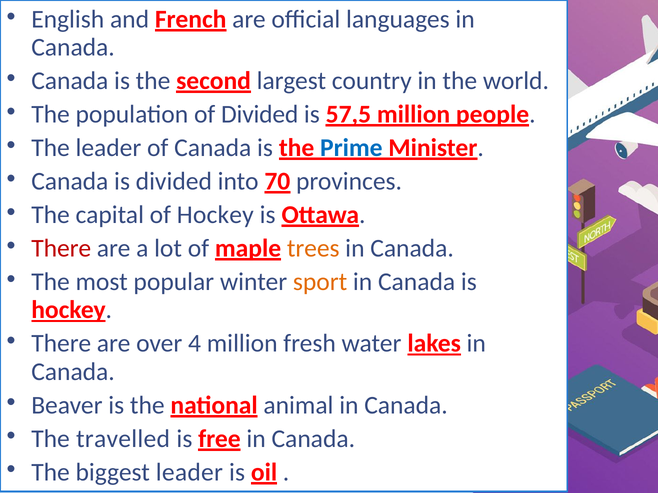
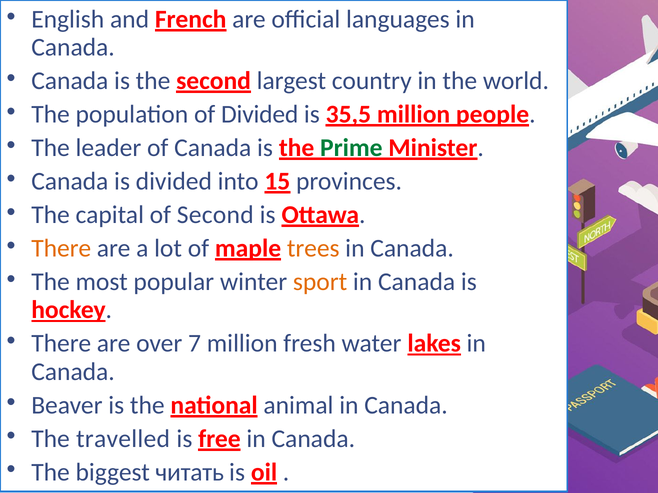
57,5: 57,5 -> 35,5 (348, 114)
Prime colour: blue -> green (351, 148)
70: 70 -> 15 (277, 182)
of Hockey: Hockey -> Second (215, 215)
There colour: red -> orange (61, 249)
4: 4 -> 7 (195, 344)
biggest leader: leader -> читать (190, 473)
